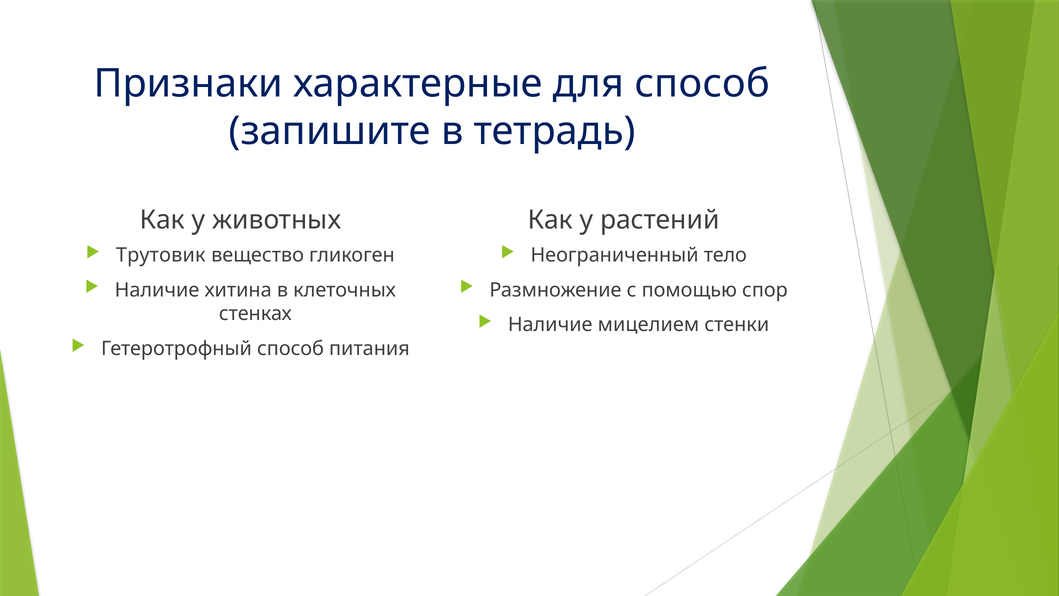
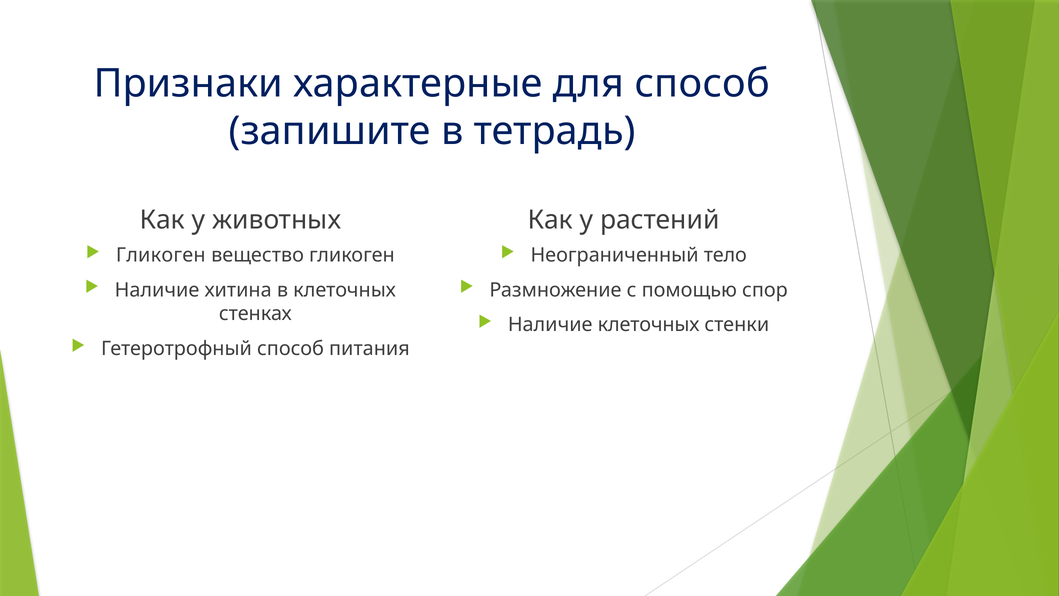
Трутовик: Трутовик -> Гликоген (161, 255)
Наличие мицелием: мицелием -> клеточных (649, 325)
